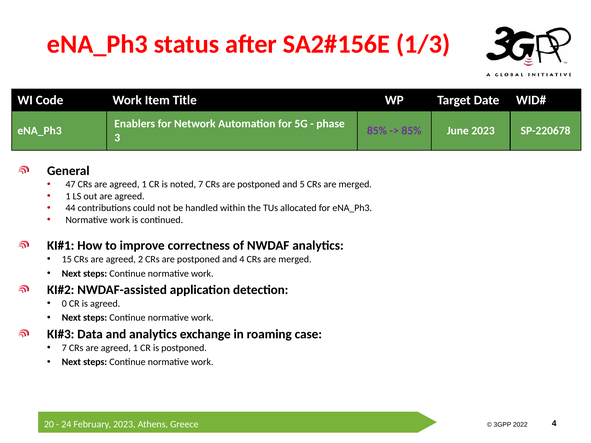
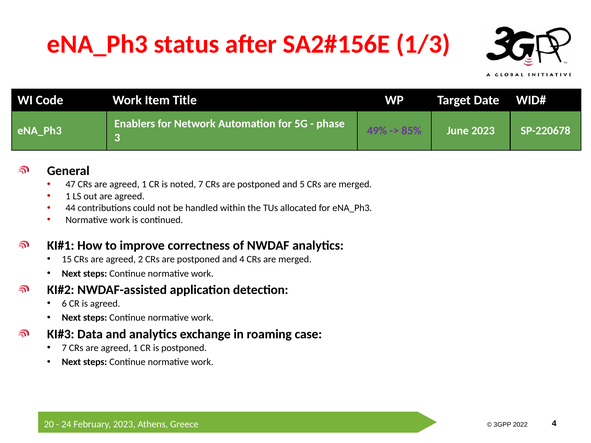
85%: 85% -> 49% (377, 131)
0: 0 -> 6 (64, 304)
